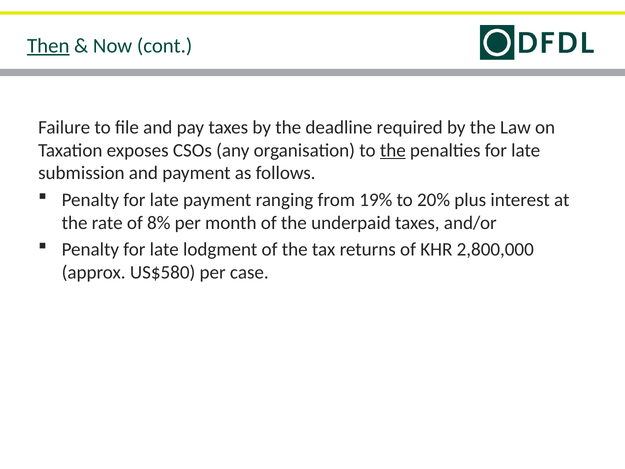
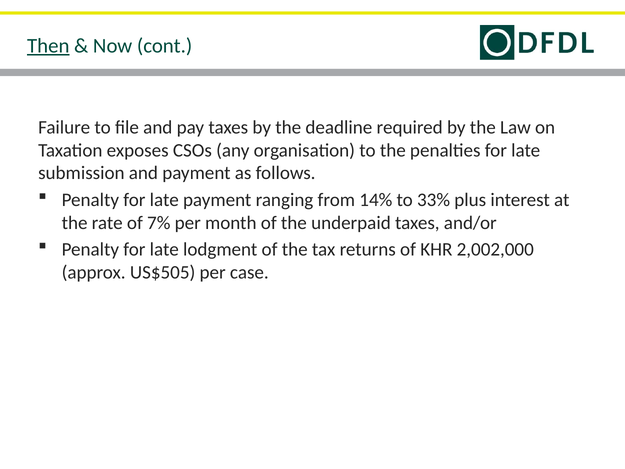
the underline: present -> none (393, 150)
19%: 19% -> 14% (376, 200)
20%: 20% -> 33% (434, 200)
8%: 8% -> 7% (159, 223)
2,800,000: 2,800,000 -> 2,002,000 (495, 249)
US$580: US$580 -> US$505 (163, 272)
